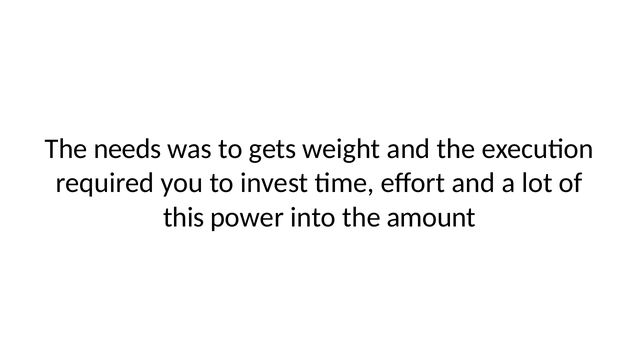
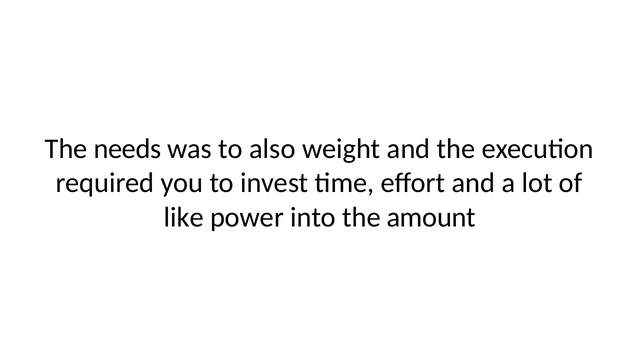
gets: gets -> also (272, 149)
this: this -> like (184, 217)
